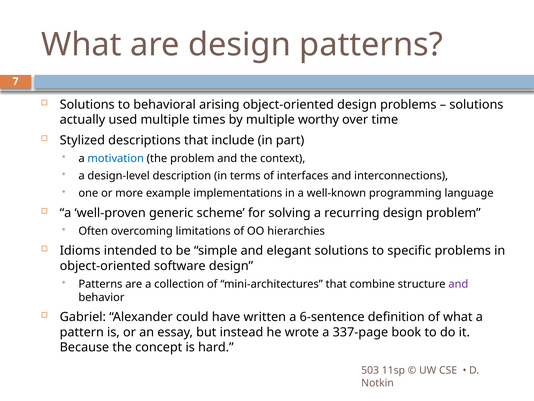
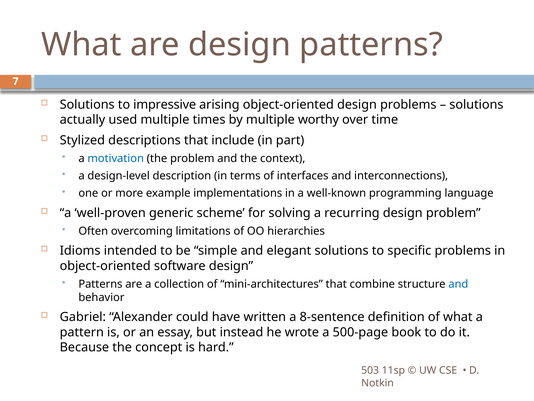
behavioral: behavioral -> impressive (165, 105)
and colour: purple -> blue (458, 284)
6-sentence: 6-sentence -> 8-sentence (332, 317)
337-page: 337-page -> 500-page (360, 332)
